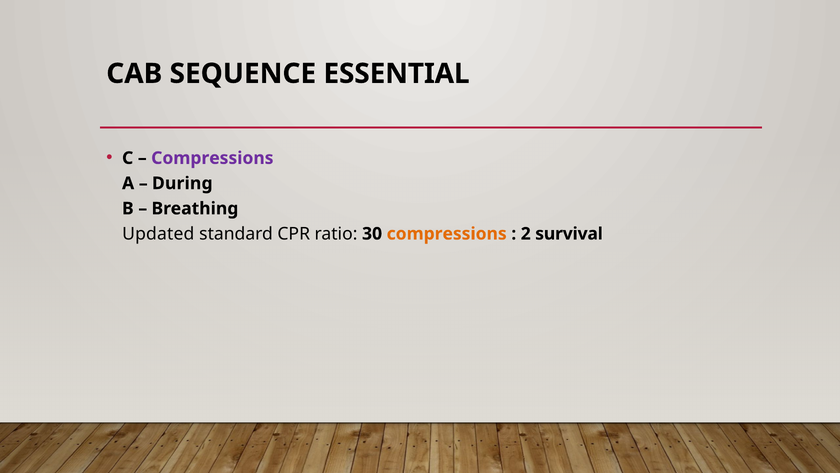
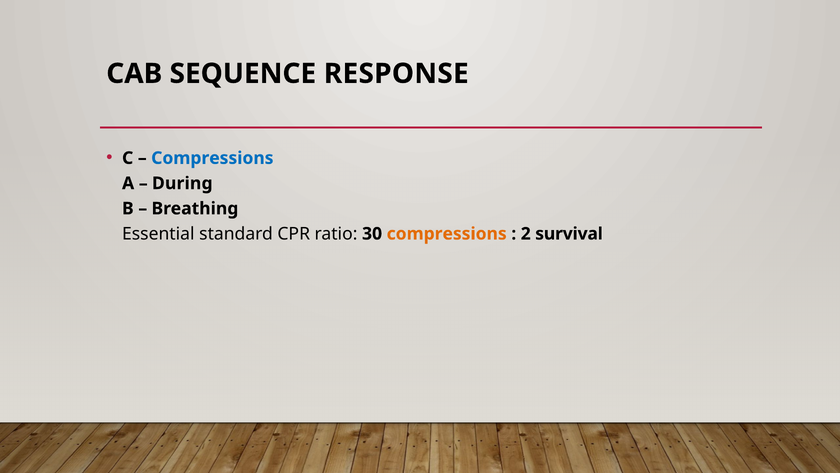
ESSENTIAL: ESSENTIAL -> RESPONSE (396, 74)
Compressions colour: purple -> blue (212, 158)
Updated: Updated -> Essential (158, 234)
